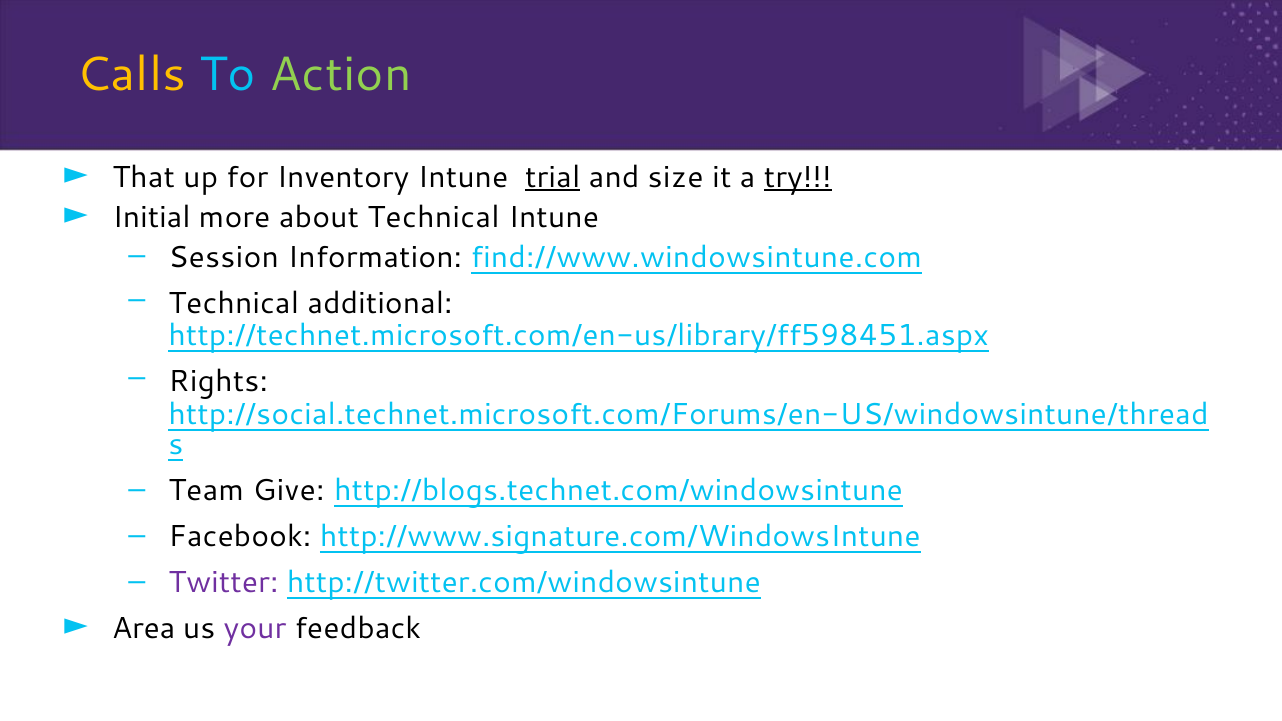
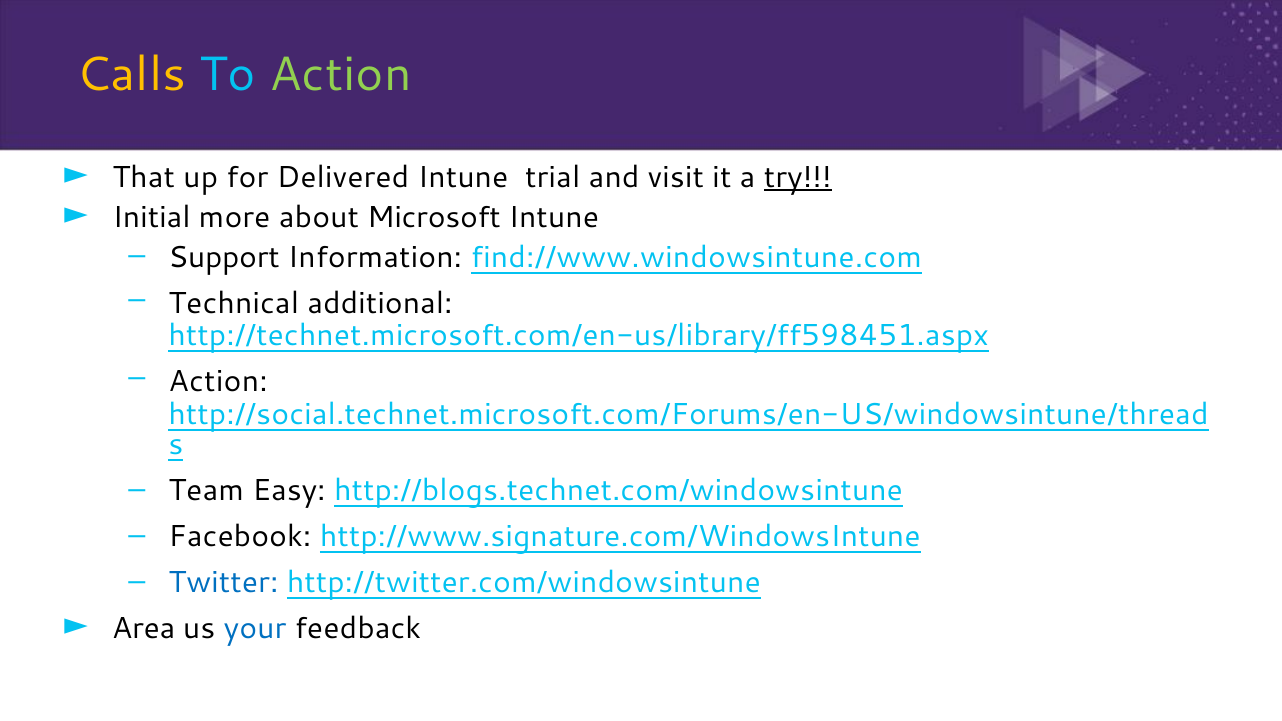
Inventory: Inventory -> Delivered (343, 177)
trial underline: present -> none (553, 177)
size: size -> visit (676, 177)
about Technical: Technical -> Microsoft (434, 217)
Session: Session -> Support (224, 257)
Rights: Rights -> Action (218, 382)
Give: Give -> Easy (289, 491)
Twitter colour: purple -> blue (223, 583)
your colour: purple -> blue (255, 629)
